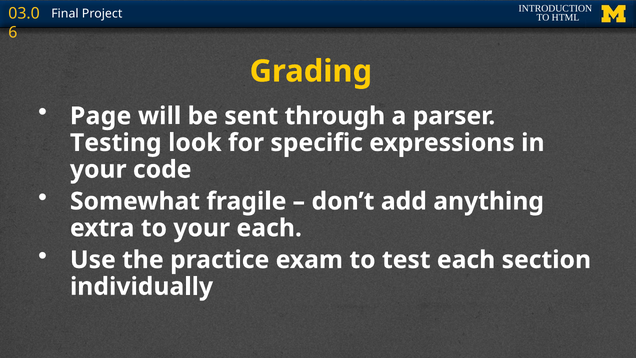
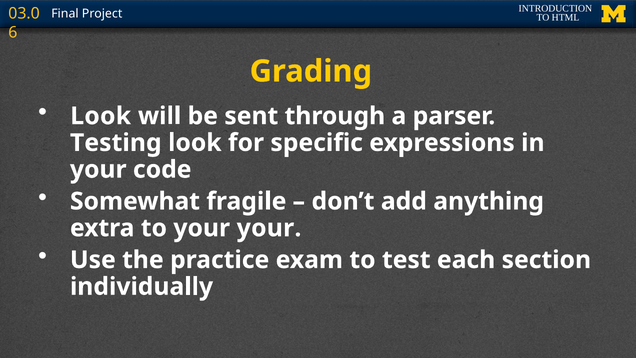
Page: Page -> Look (101, 116)
your each: each -> your (269, 228)
